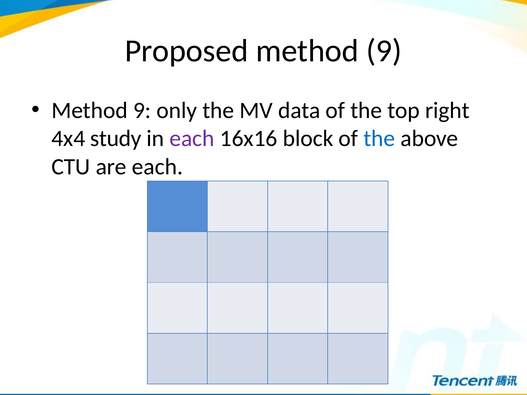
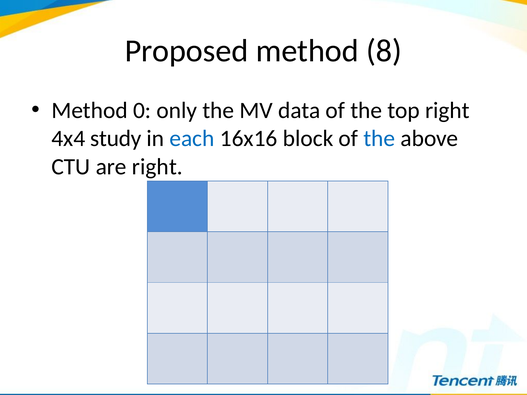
Proposed method 9: 9 -> 8 (384, 51)
9: 9 -> 0 (142, 111)
each colour: purple -> blue (192, 139)
are each: each -> right (157, 167)
